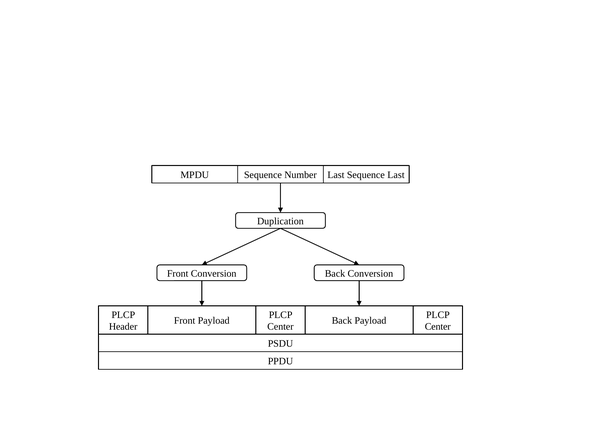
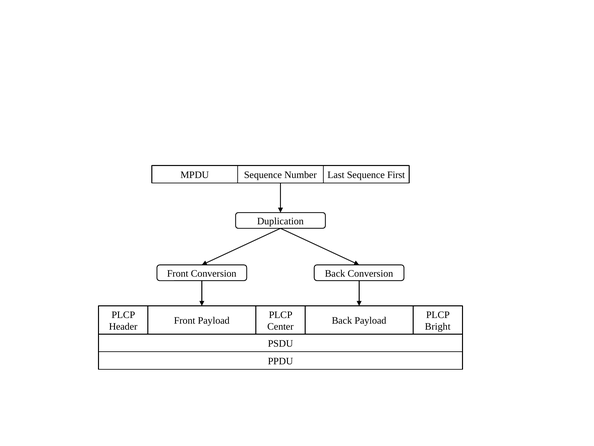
Sequence Last: Last -> First (396, 175)
Center: Center -> Bright (438, 326)
